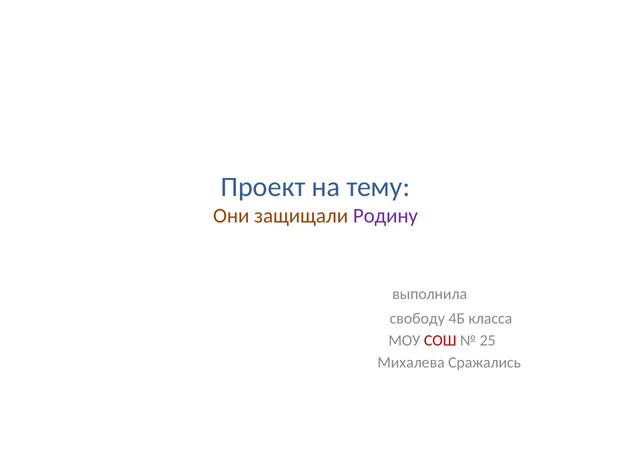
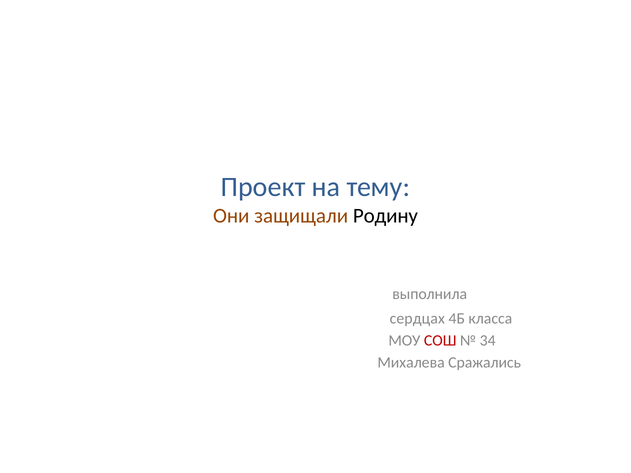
Родину colour: purple -> black (385, 216)
свободу: свободу -> сердцах (417, 319)
25: 25 -> 34 (488, 341)
